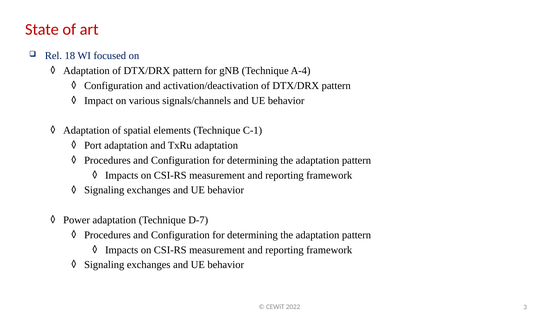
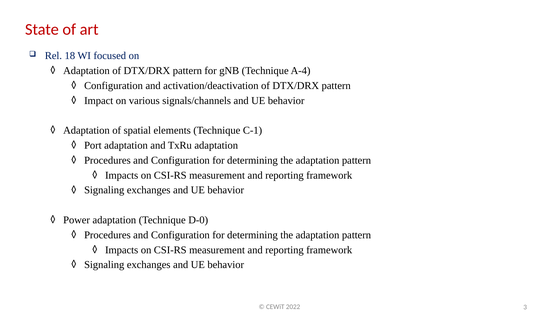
D-7: D-7 -> D-0 (198, 220)
